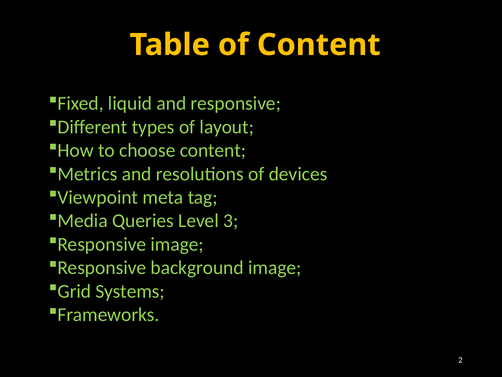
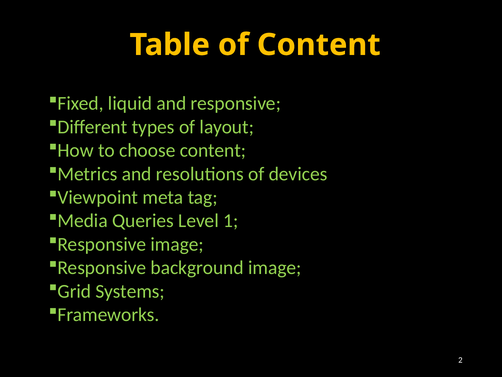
3: 3 -> 1 (231, 221)
